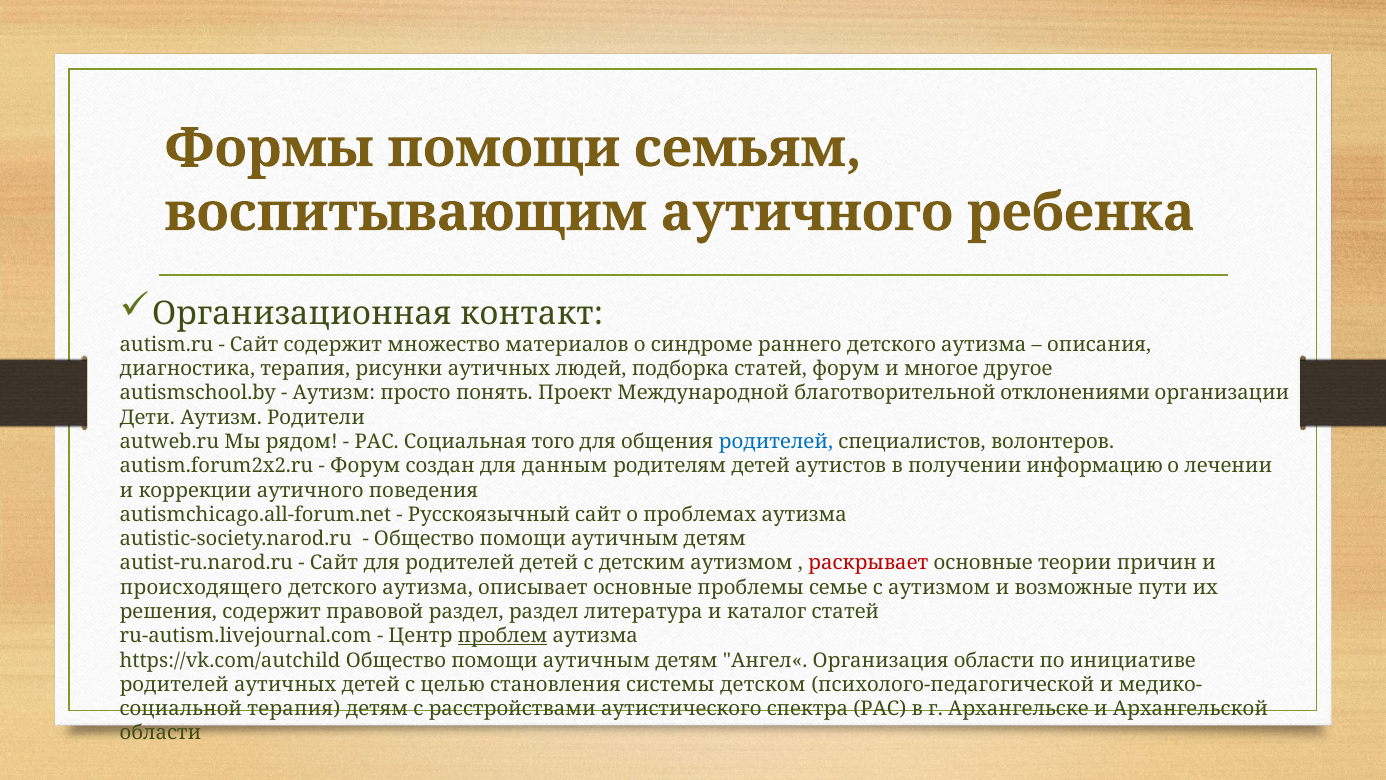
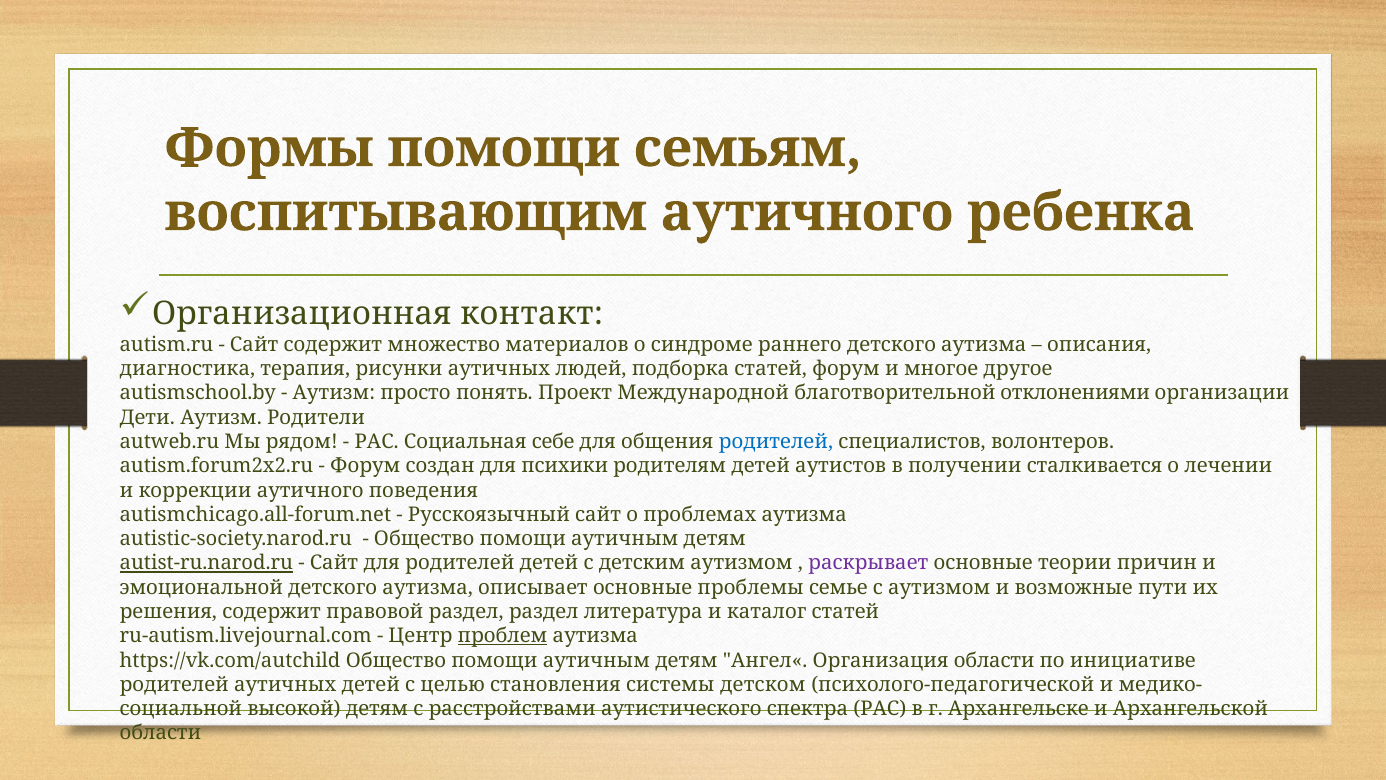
того: того -> себе (553, 442)
данным: данным -> психики (565, 466)
информацию: информацию -> сталкивается (1095, 466)
autist-ru.narod.ru underline: none -> present (206, 563)
раскрывает colour: red -> purple (868, 563)
происходящего: происходящего -> эмоциональной (201, 587)
терапия: терапия -> высокой (294, 709)
